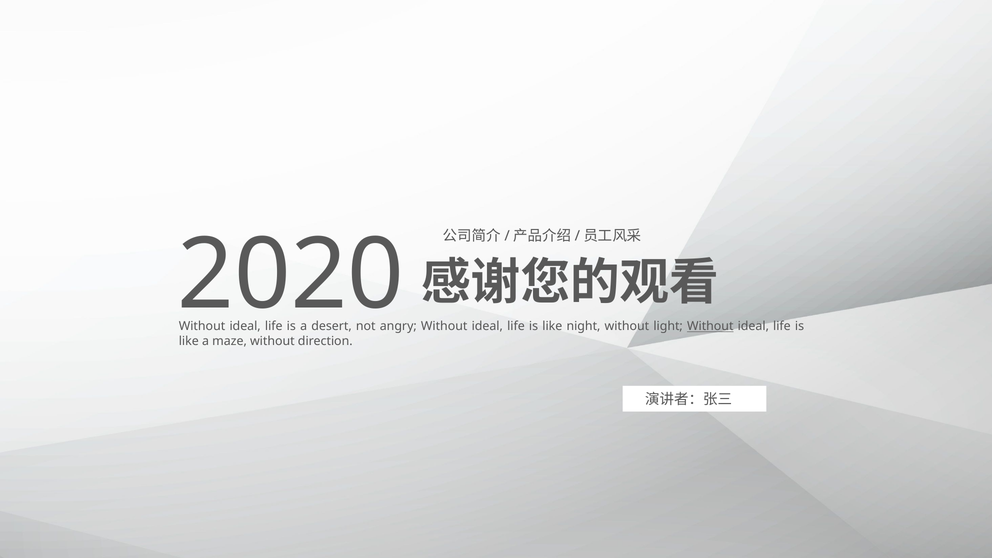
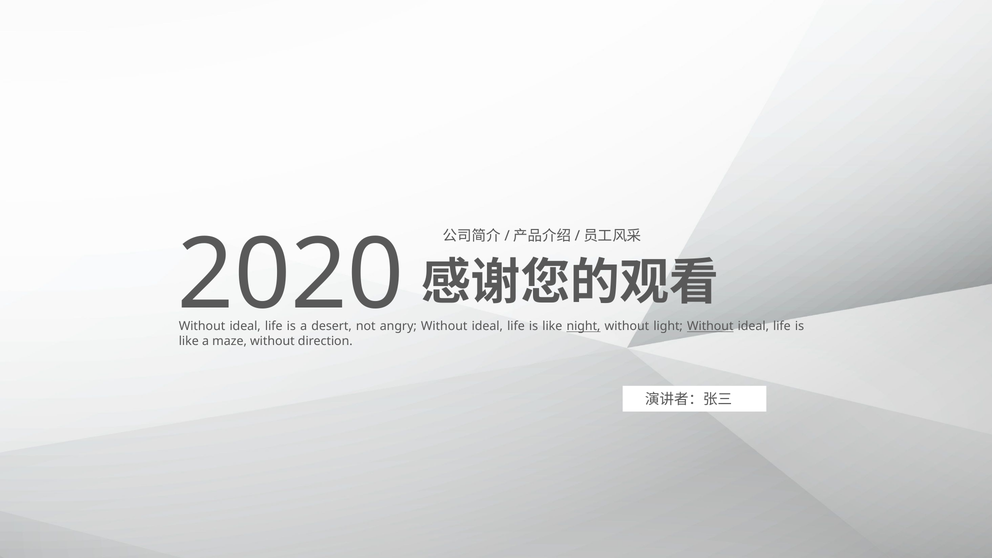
night underline: none -> present (583, 326)
